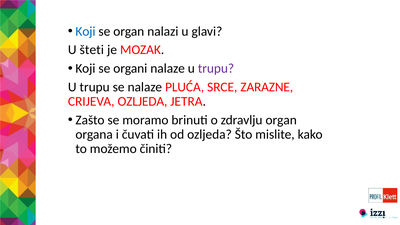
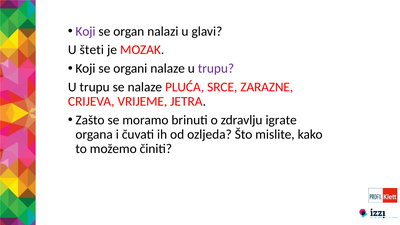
Koji colour: blue -> purple (85, 31)
CRIJEVA OZLJEDA: OZLJEDA -> VRIJEME (142, 101)
zdravlju organ: organ -> igrate (281, 120)
